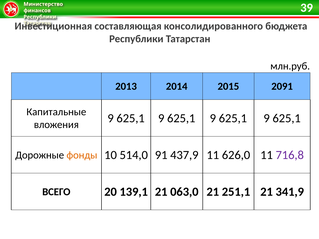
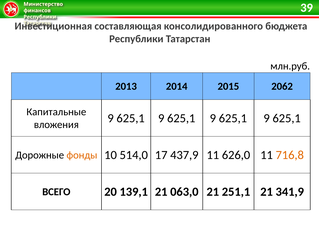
2091: 2091 -> 2062 (282, 86)
91: 91 -> 17 (161, 155)
716,8 colour: purple -> orange (290, 155)
